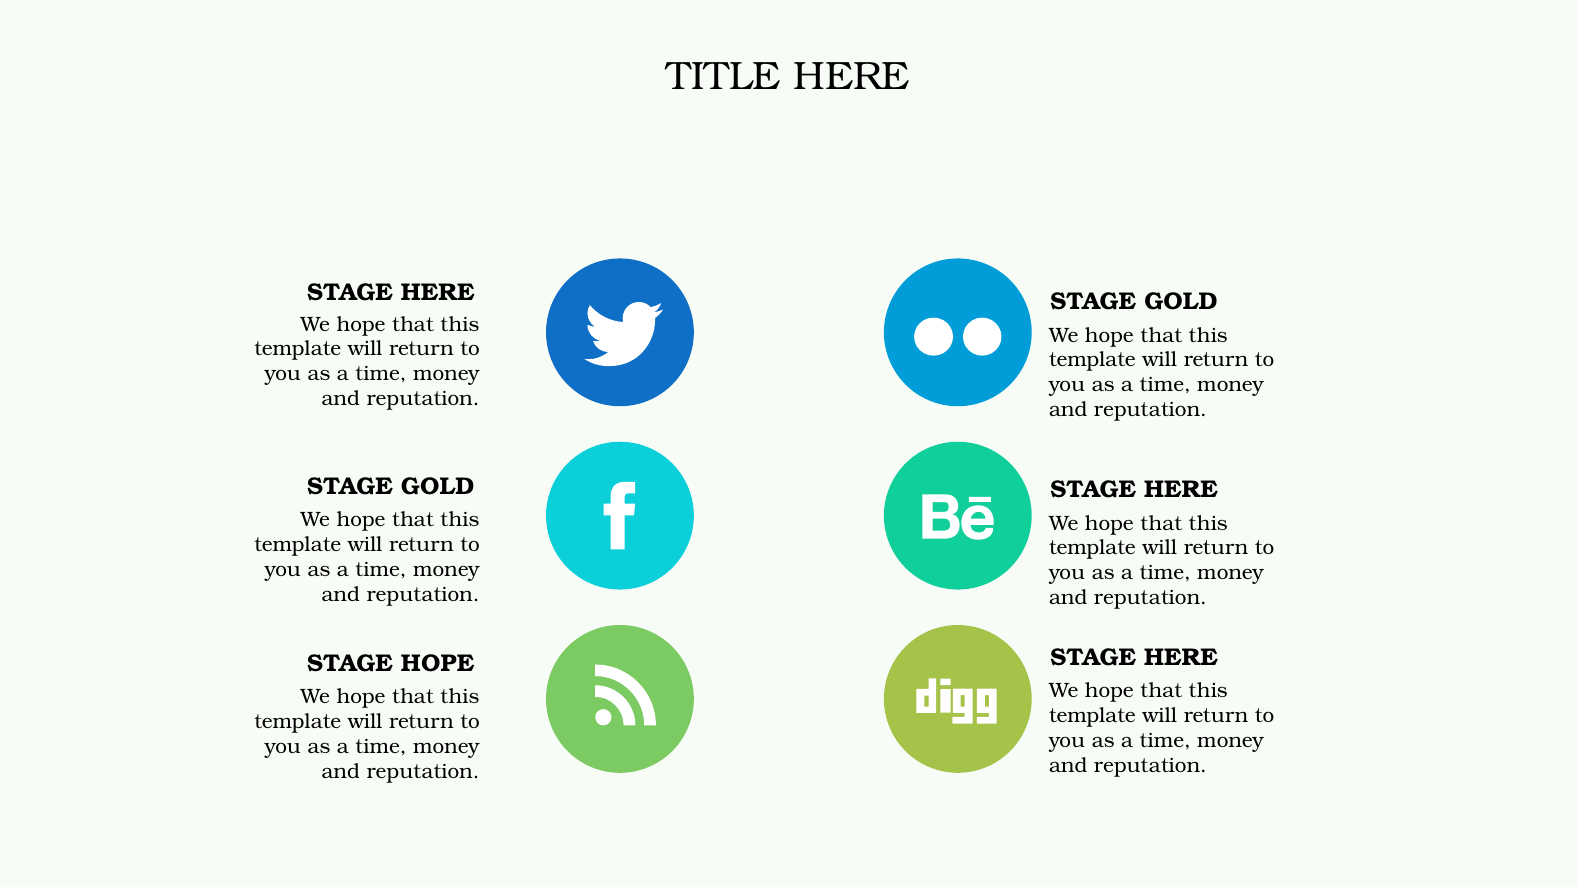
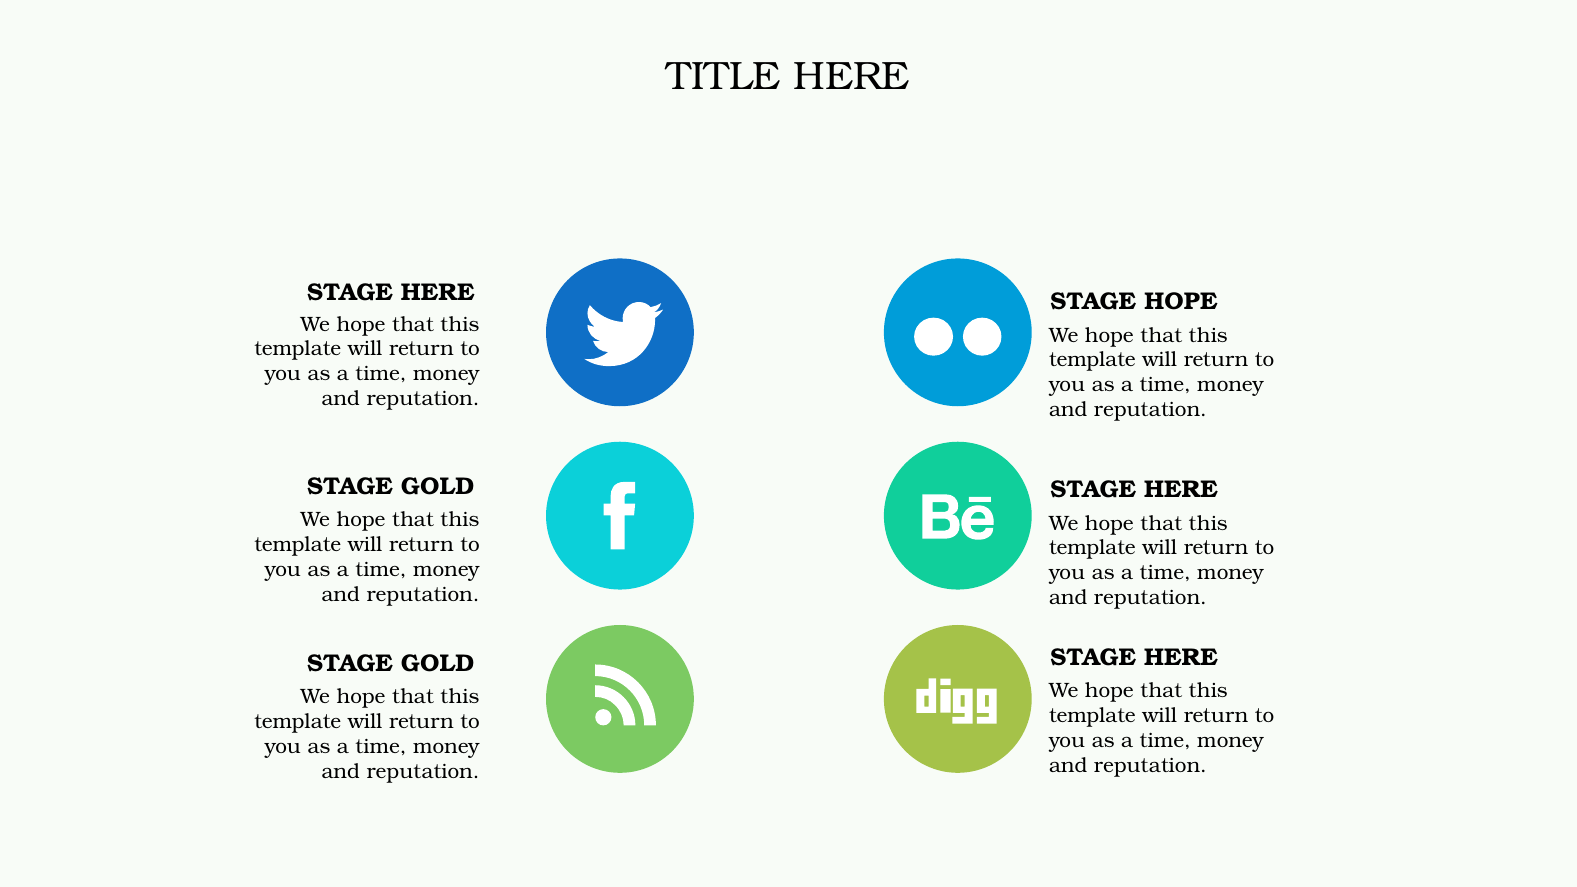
GOLD: GOLD -> HOPE (1181, 302)
HOPE: HOPE -> GOLD (438, 663)
